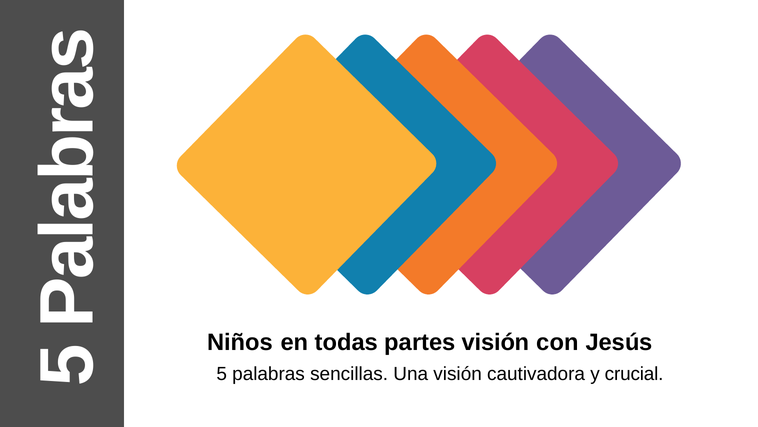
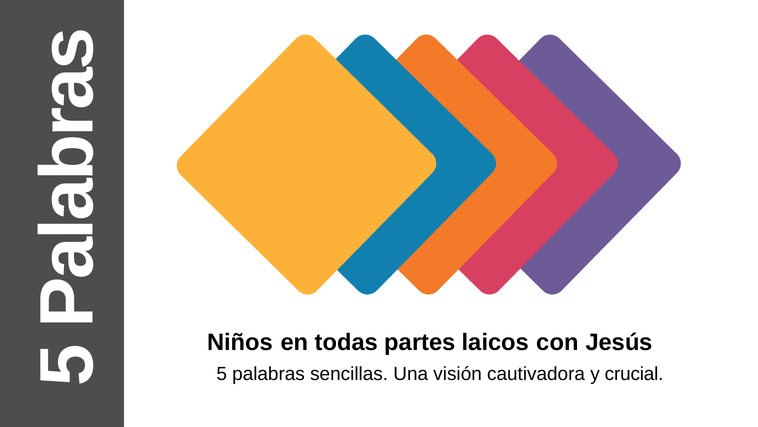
partes visión: visión -> laicos (495, 342)
